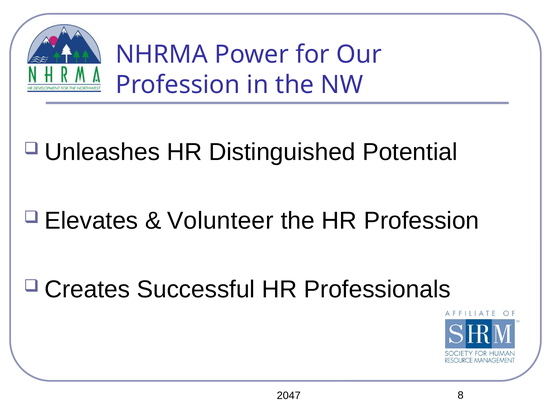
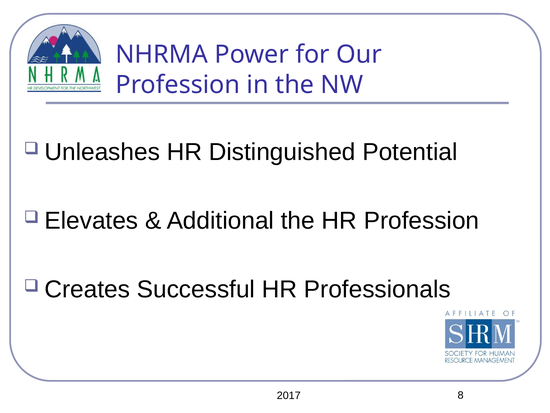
Volunteer: Volunteer -> Additional (220, 221)
2047: 2047 -> 2017 (289, 395)
